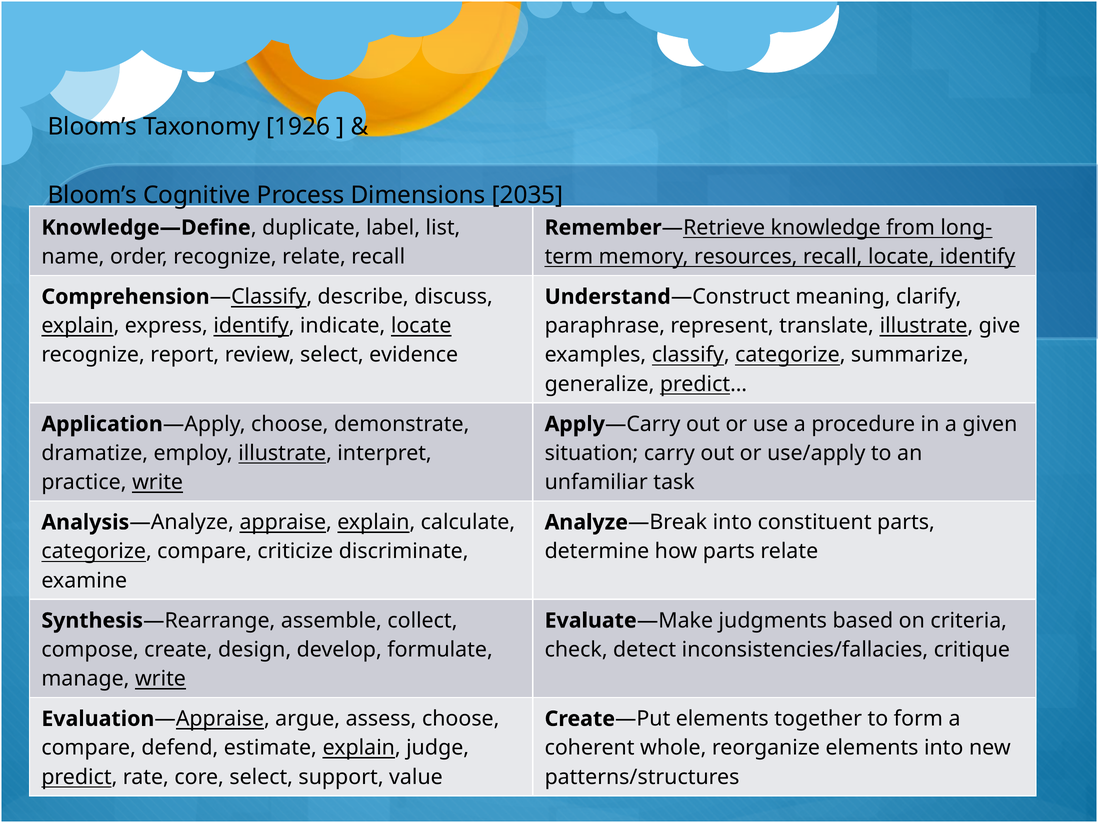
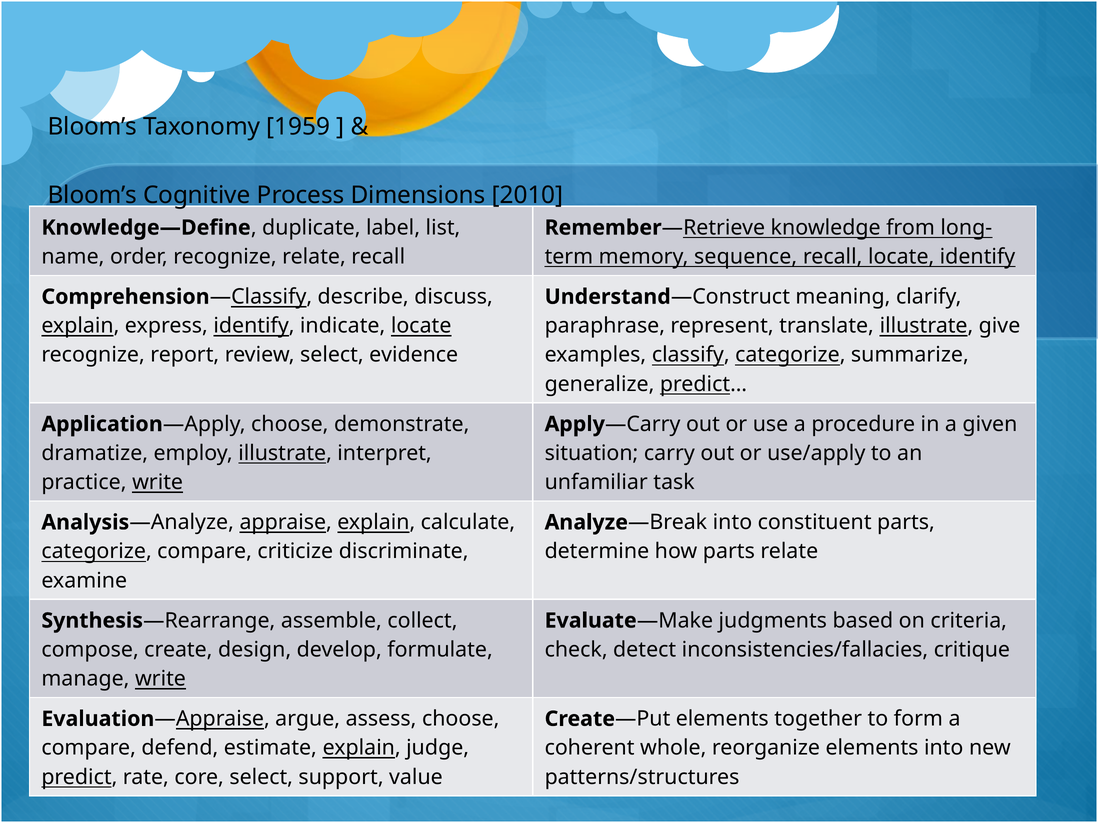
1926: 1926 -> 1959 (298, 127)
2035: 2035 -> 2010 (528, 195)
resources: resources -> sequence (746, 257)
